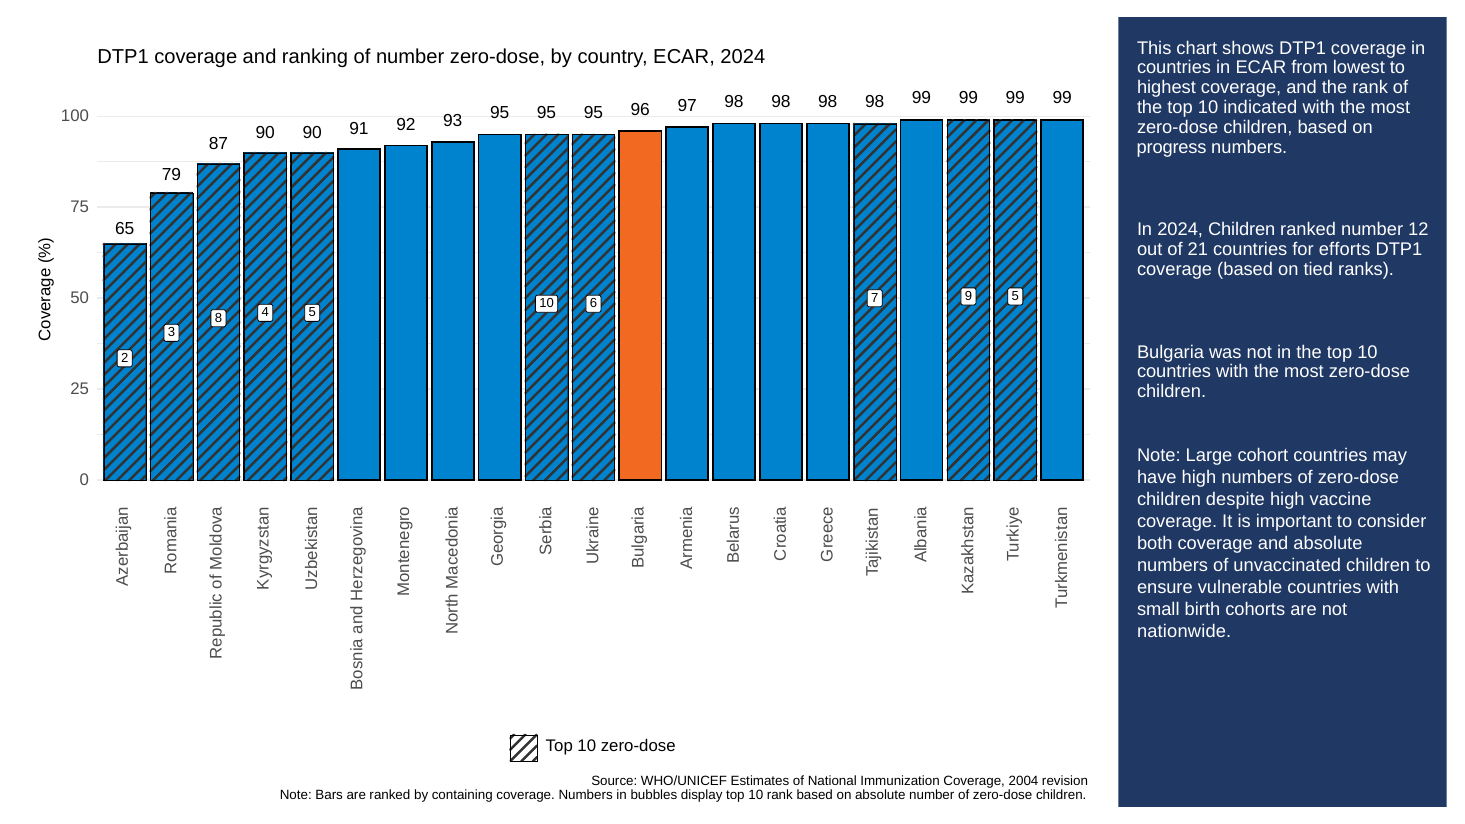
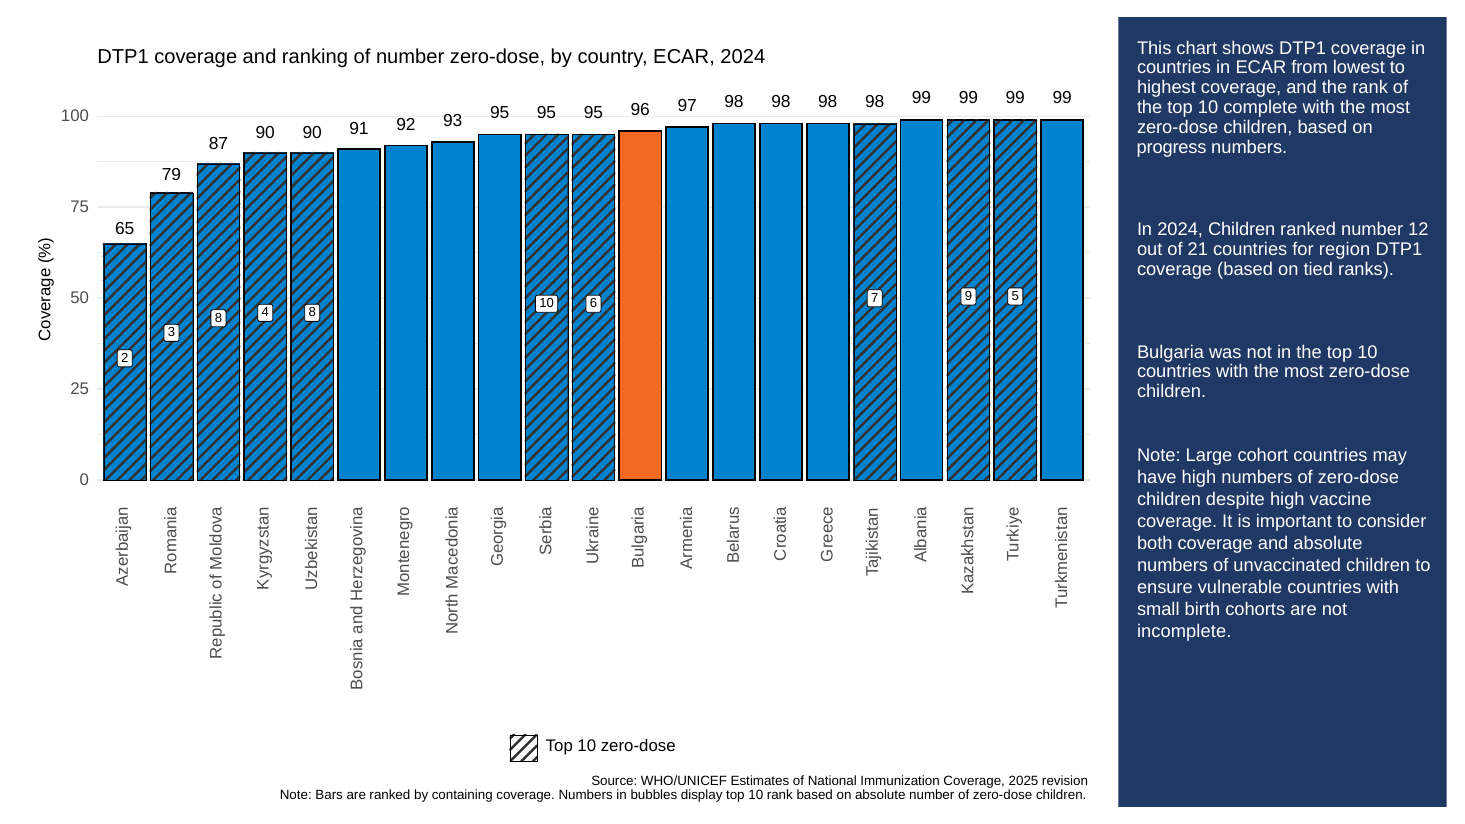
indicated: indicated -> complete (1260, 107)
efforts: efforts -> region (1345, 250)
8 5: 5 -> 8 (312, 312)
nationwide: nationwide -> incomplete (1184, 631)
2004: 2004 -> 2025 (1024, 781)
